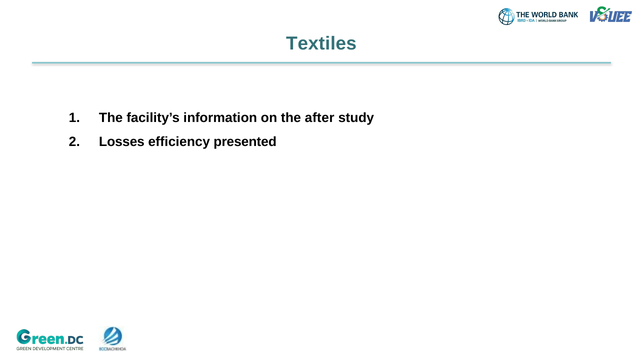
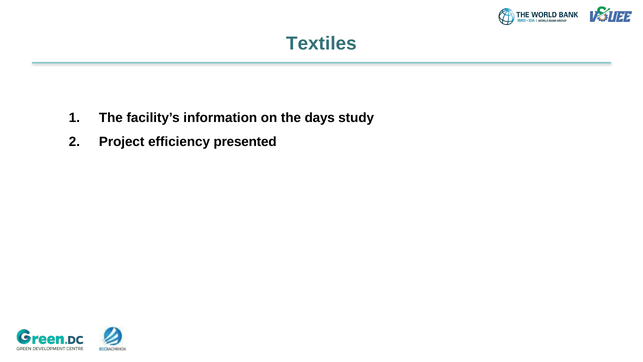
after: after -> days (320, 118)
Losses: Losses -> Project (122, 142)
